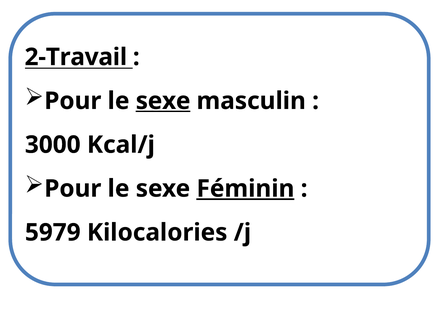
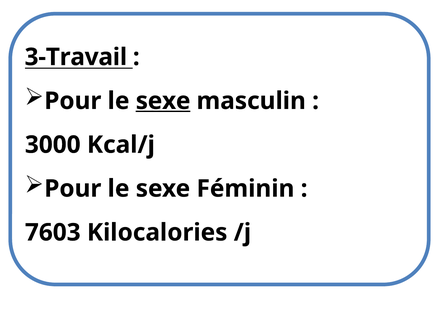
2-Travail: 2-Travail -> 3-Travail (76, 57)
Féminin underline: present -> none (245, 189)
5979: 5979 -> 7603 (53, 233)
